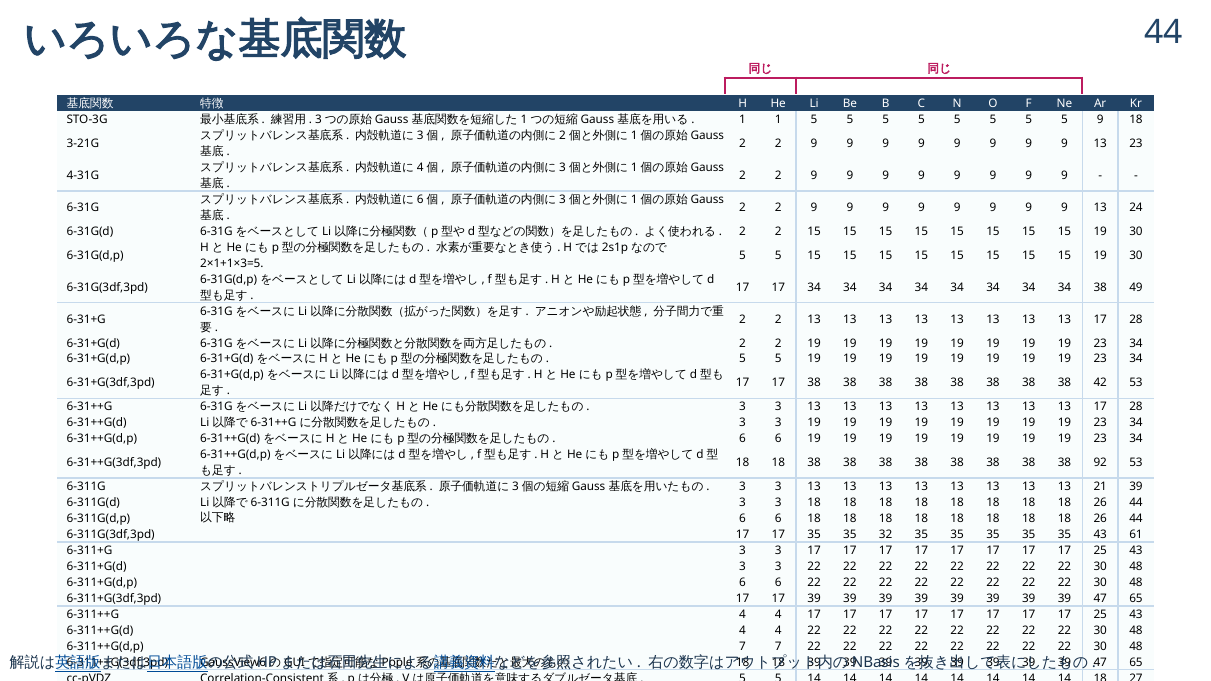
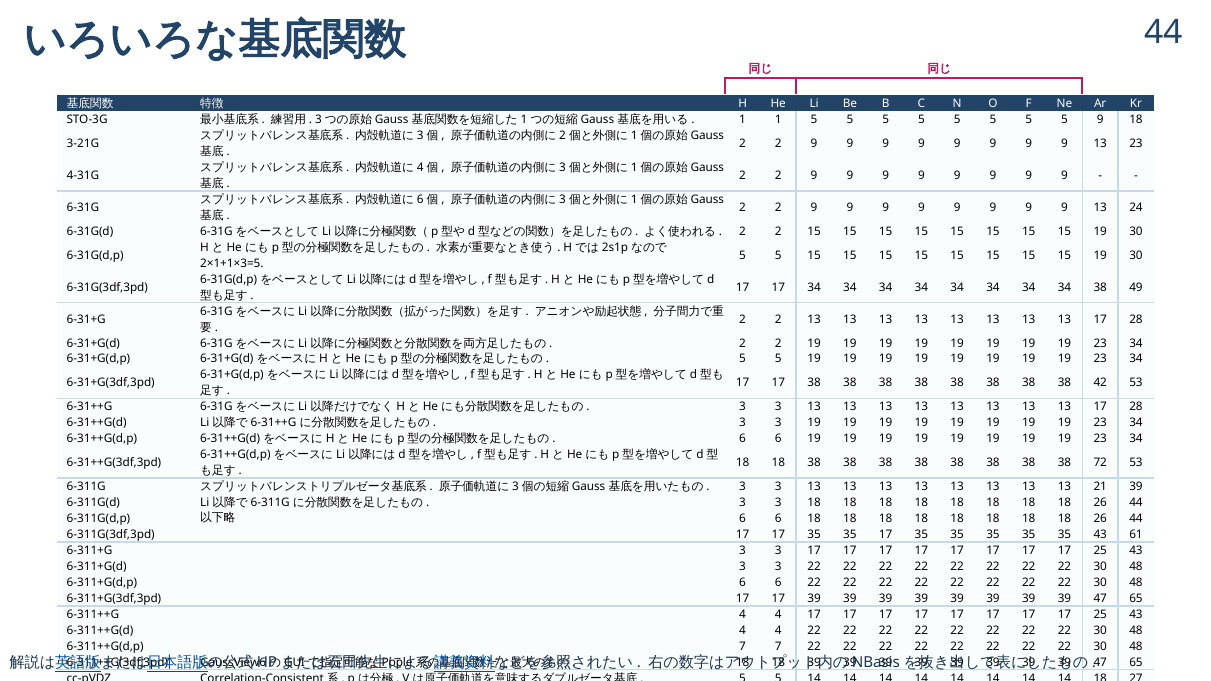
92: 92 -> 72 (1100, 463)
35 32: 32 -> 17 (886, 535)
